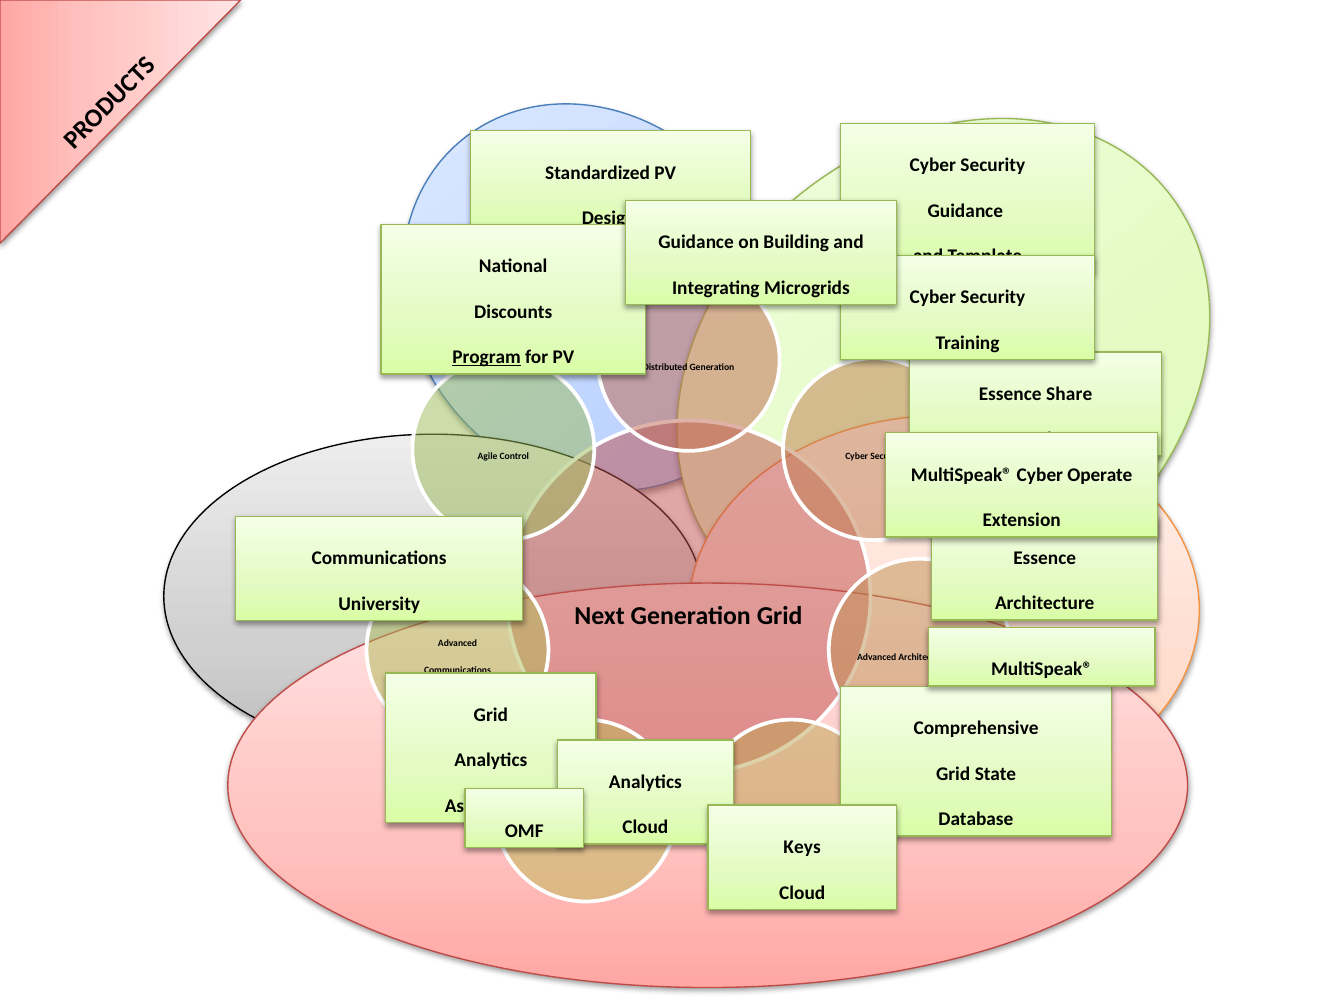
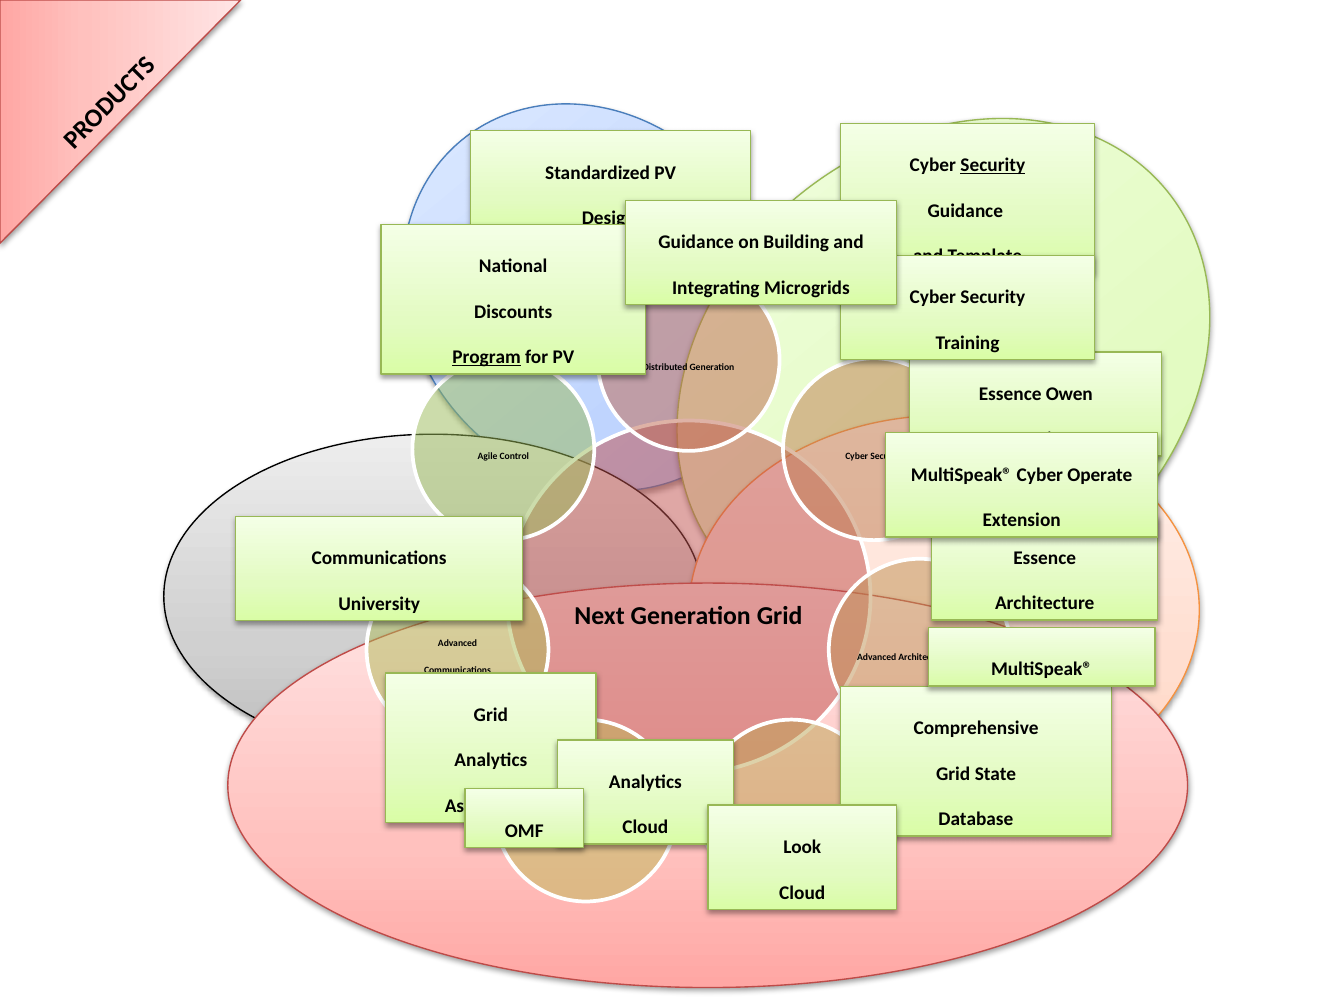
Security underline: none -> present (993, 165)
Share: Share -> Owen (1069, 394)
Keys: Keys -> Look (802, 847)
